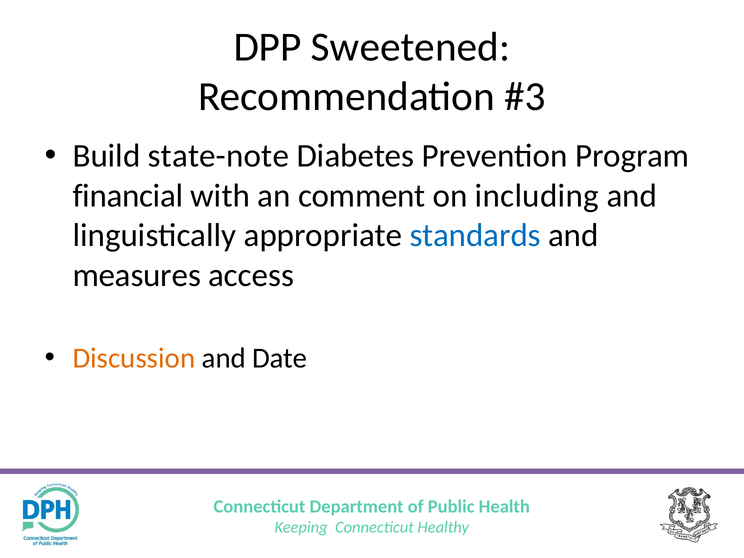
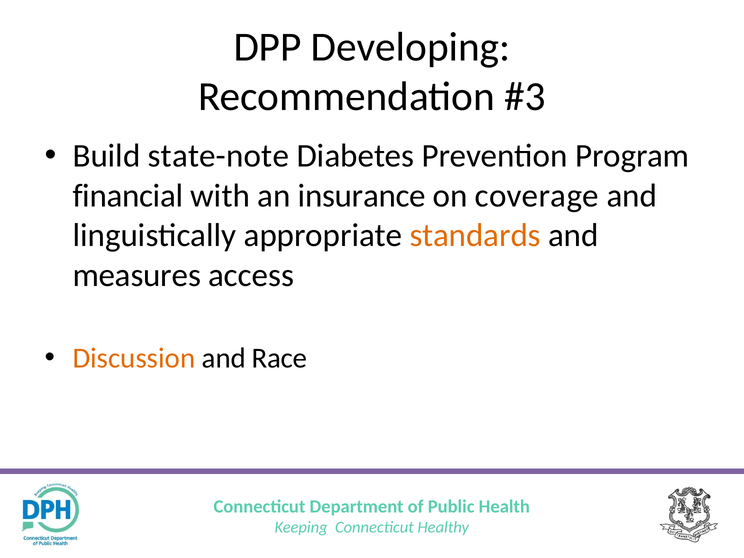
Sweetened: Sweetened -> Developing (411, 47)
comment: comment -> insurance (362, 196)
including: including -> coverage (537, 196)
standards colour: blue -> orange (475, 235)
Date: Date -> Race (280, 358)
